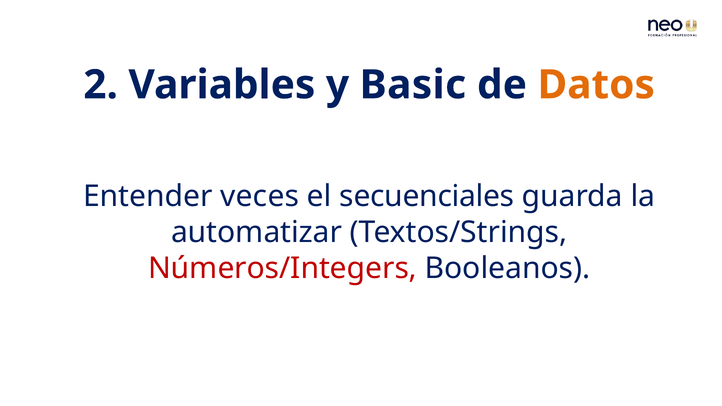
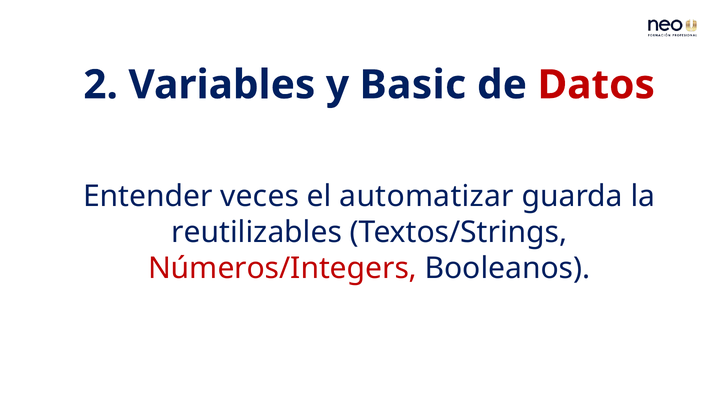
Datos colour: orange -> red (596, 85)
secuenciales: secuenciales -> automatizar (427, 196)
automatizar: automatizar -> reutilizables (257, 232)
